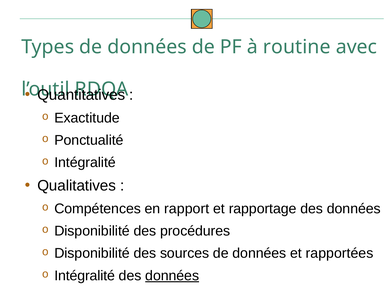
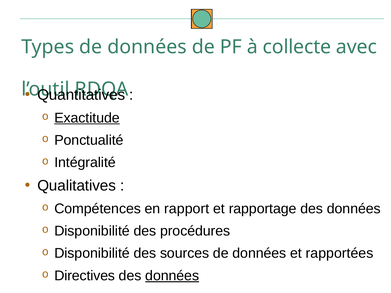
routine: routine -> collecte (297, 47)
Exactitude underline: none -> present (87, 118)
Intégralité: Intégralité -> Directives (85, 276)
